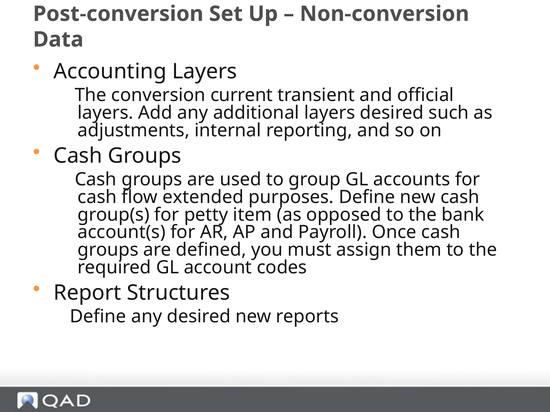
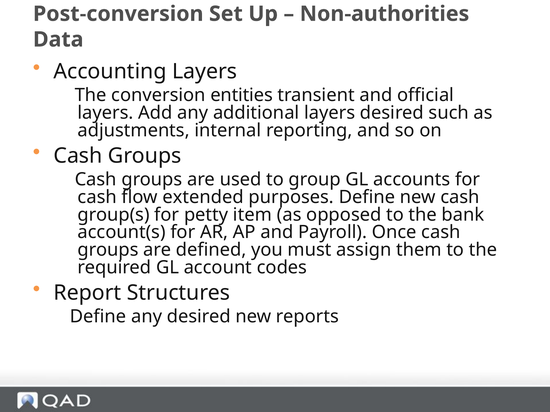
Non-conversion: Non-conversion -> Non-authorities (384, 14)
current: current -> entities (242, 95)
